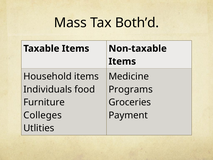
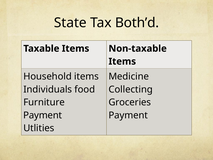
Mass: Mass -> State (70, 23)
Programs: Programs -> Collecting (131, 89)
Colleges: Colleges -> Payment (43, 115)
